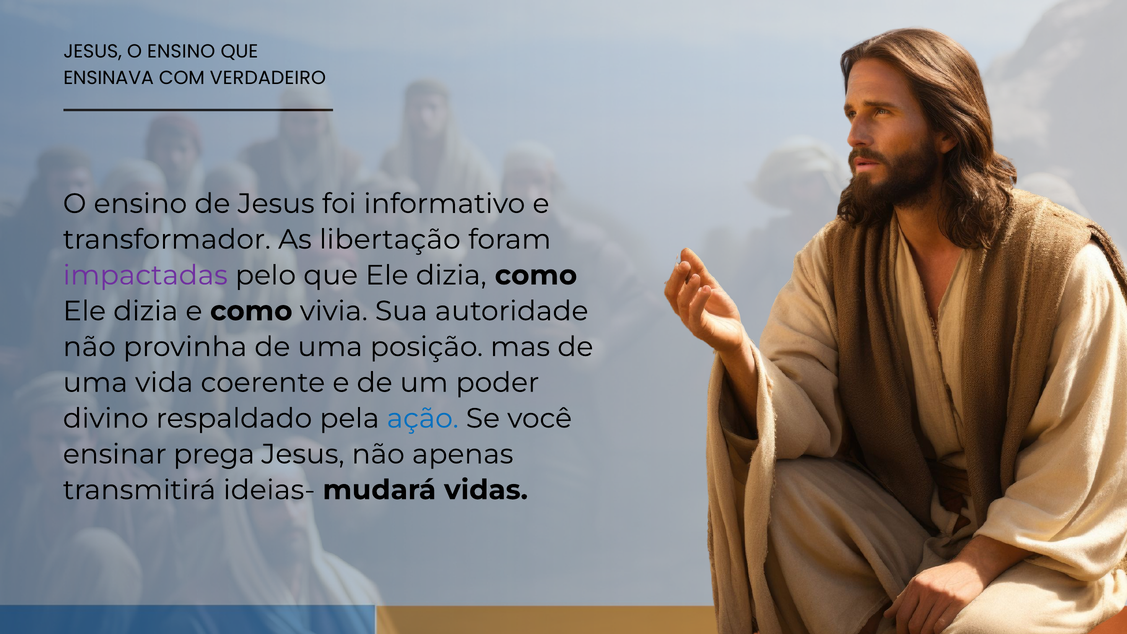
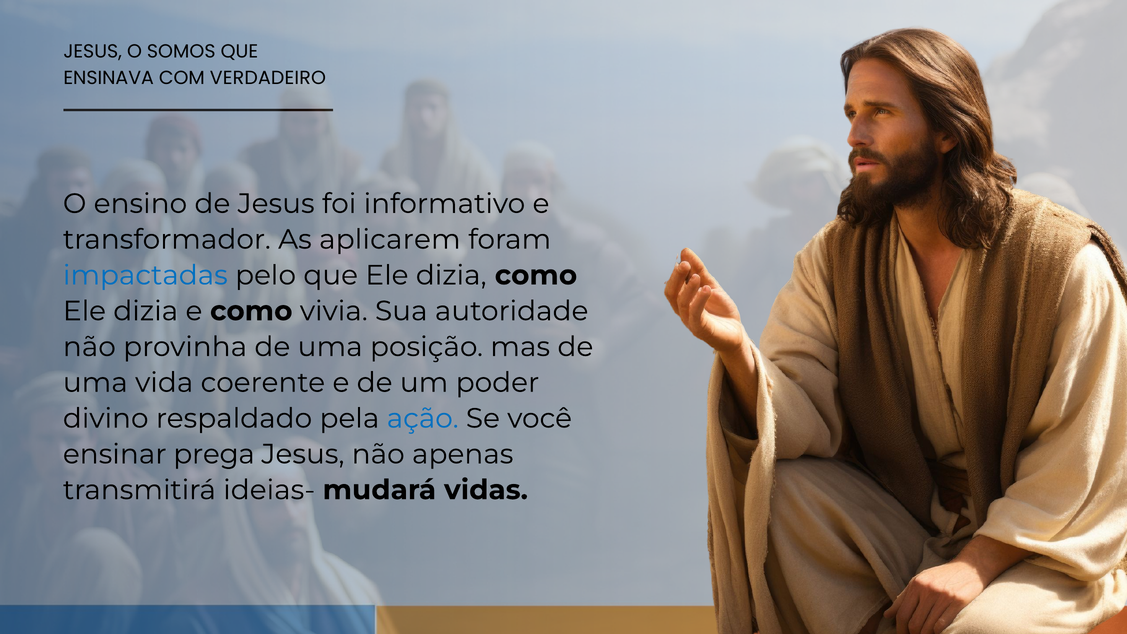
JESUS O ENSINO: ENSINO -> SOMOS (181, 51)
libertação: libertação -> aplicarem (390, 239)
impactadas colour: purple -> blue (145, 275)
